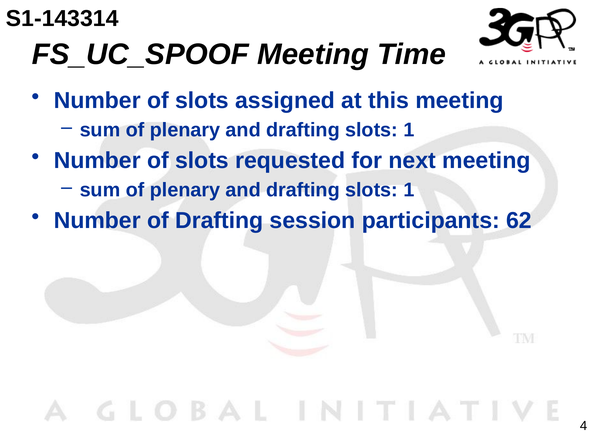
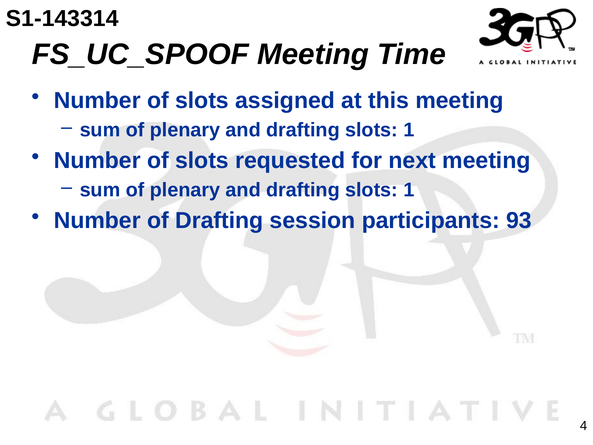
62: 62 -> 93 (519, 221)
